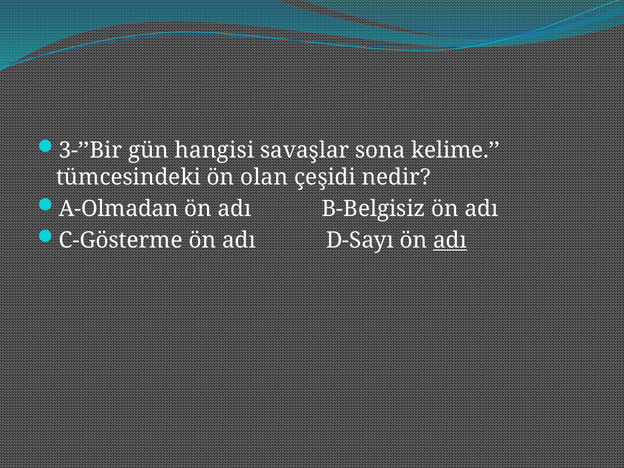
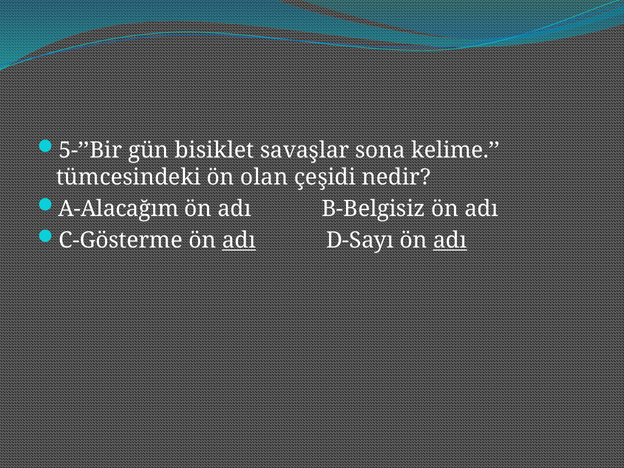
3-’’Bir: 3-’’Bir -> 5-’’Bir (90, 150)
hangisi: hangisi -> bisiklet (215, 150)
A-Olmadan: A-Olmadan -> A-Alacağım (119, 209)
adı underline: none -> present (239, 240)
